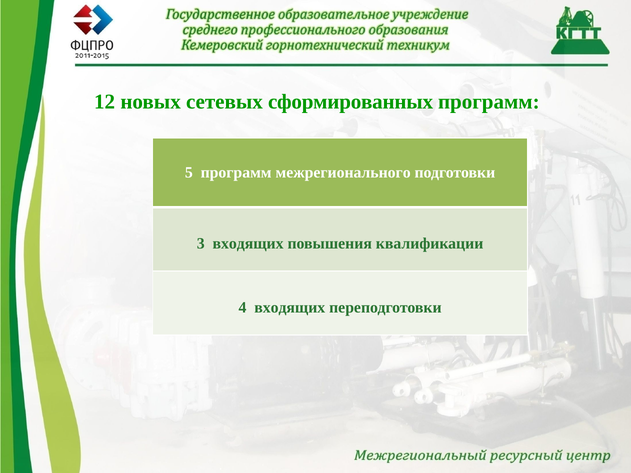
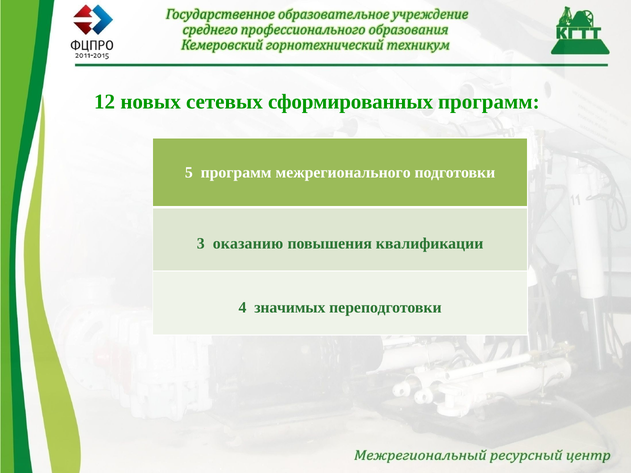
3 входящих: входящих -> оказанию (248, 244)
4 входящих: входящих -> значимых (290, 308)
